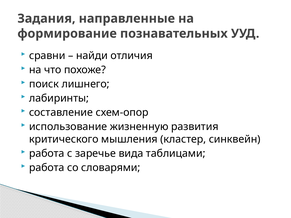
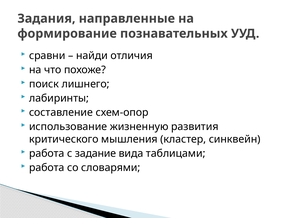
заречье: заречье -> задание (96, 154)
